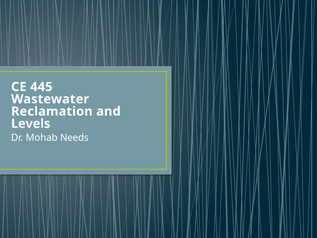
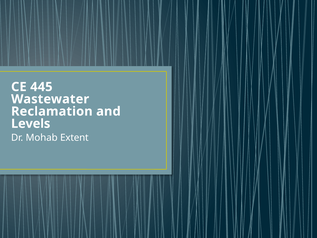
Needs: Needs -> Extent (74, 138)
